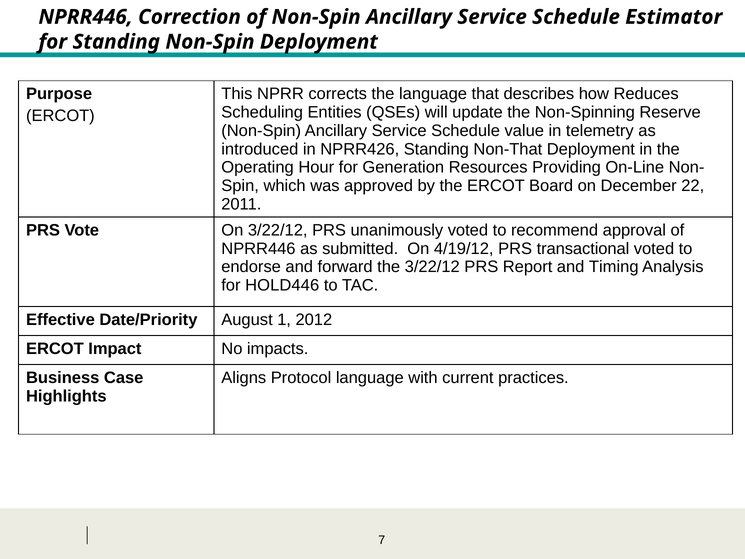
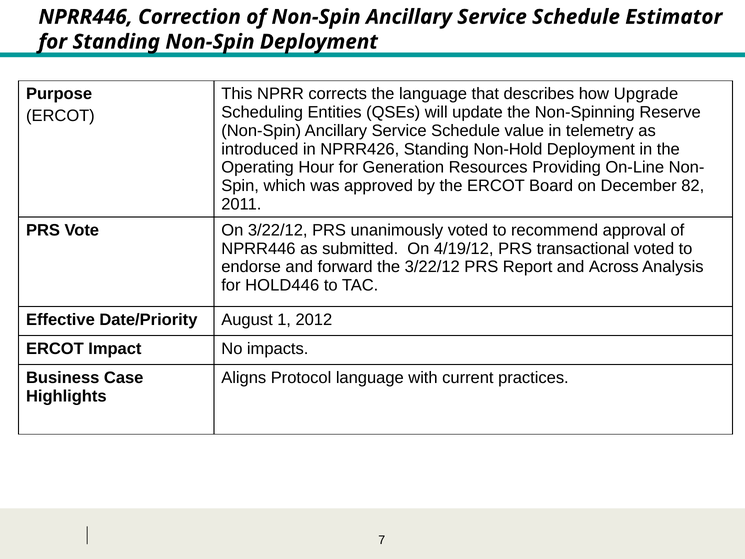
Reduces: Reduces -> Upgrade (646, 94)
Non-That: Non-That -> Non-Hold (508, 149)
22: 22 -> 82 (693, 186)
Timing: Timing -> Across (614, 267)
